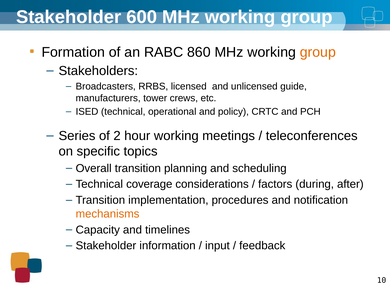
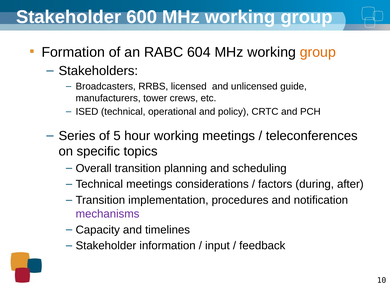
860: 860 -> 604 (199, 52)
2: 2 -> 5 (117, 136)
Technical coverage: coverage -> meetings (149, 184)
mechanisms colour: orange -> purple (108, 213)
